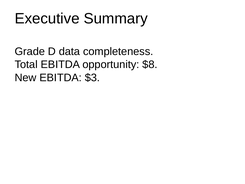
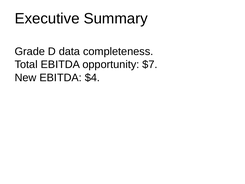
$8: $8 -> $7 (150, 64)
$3: $3 -> $4 (92, 78)
